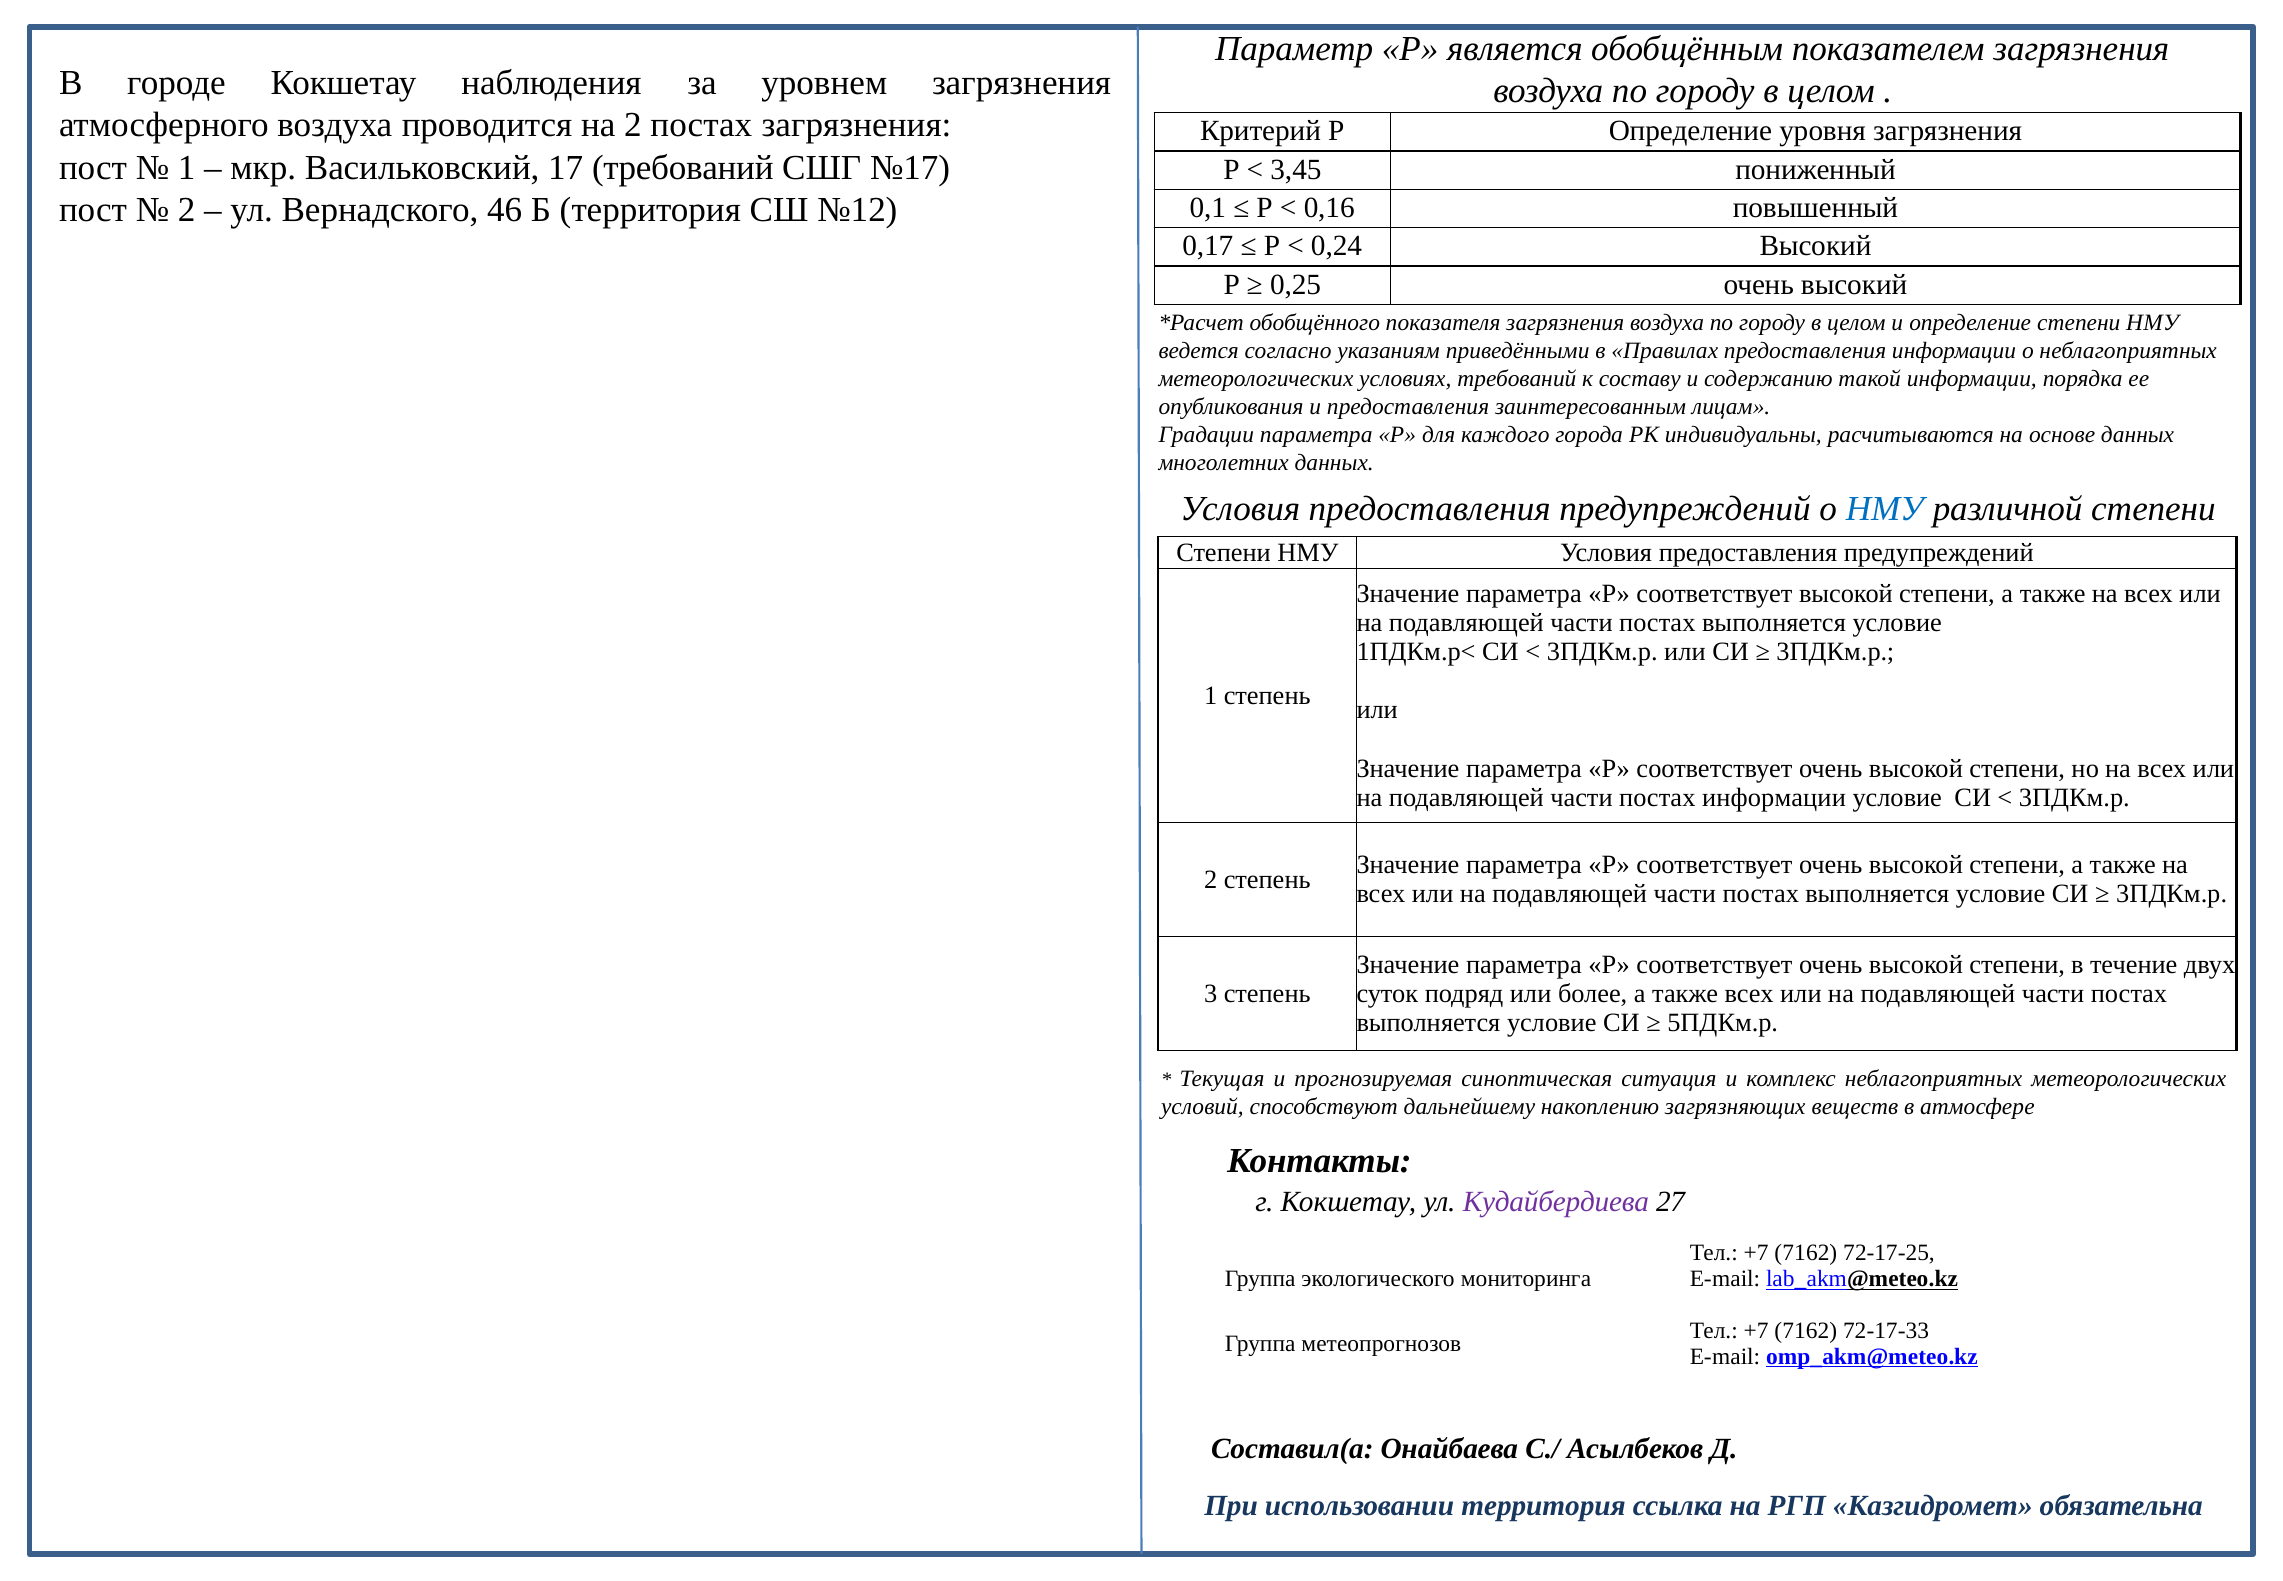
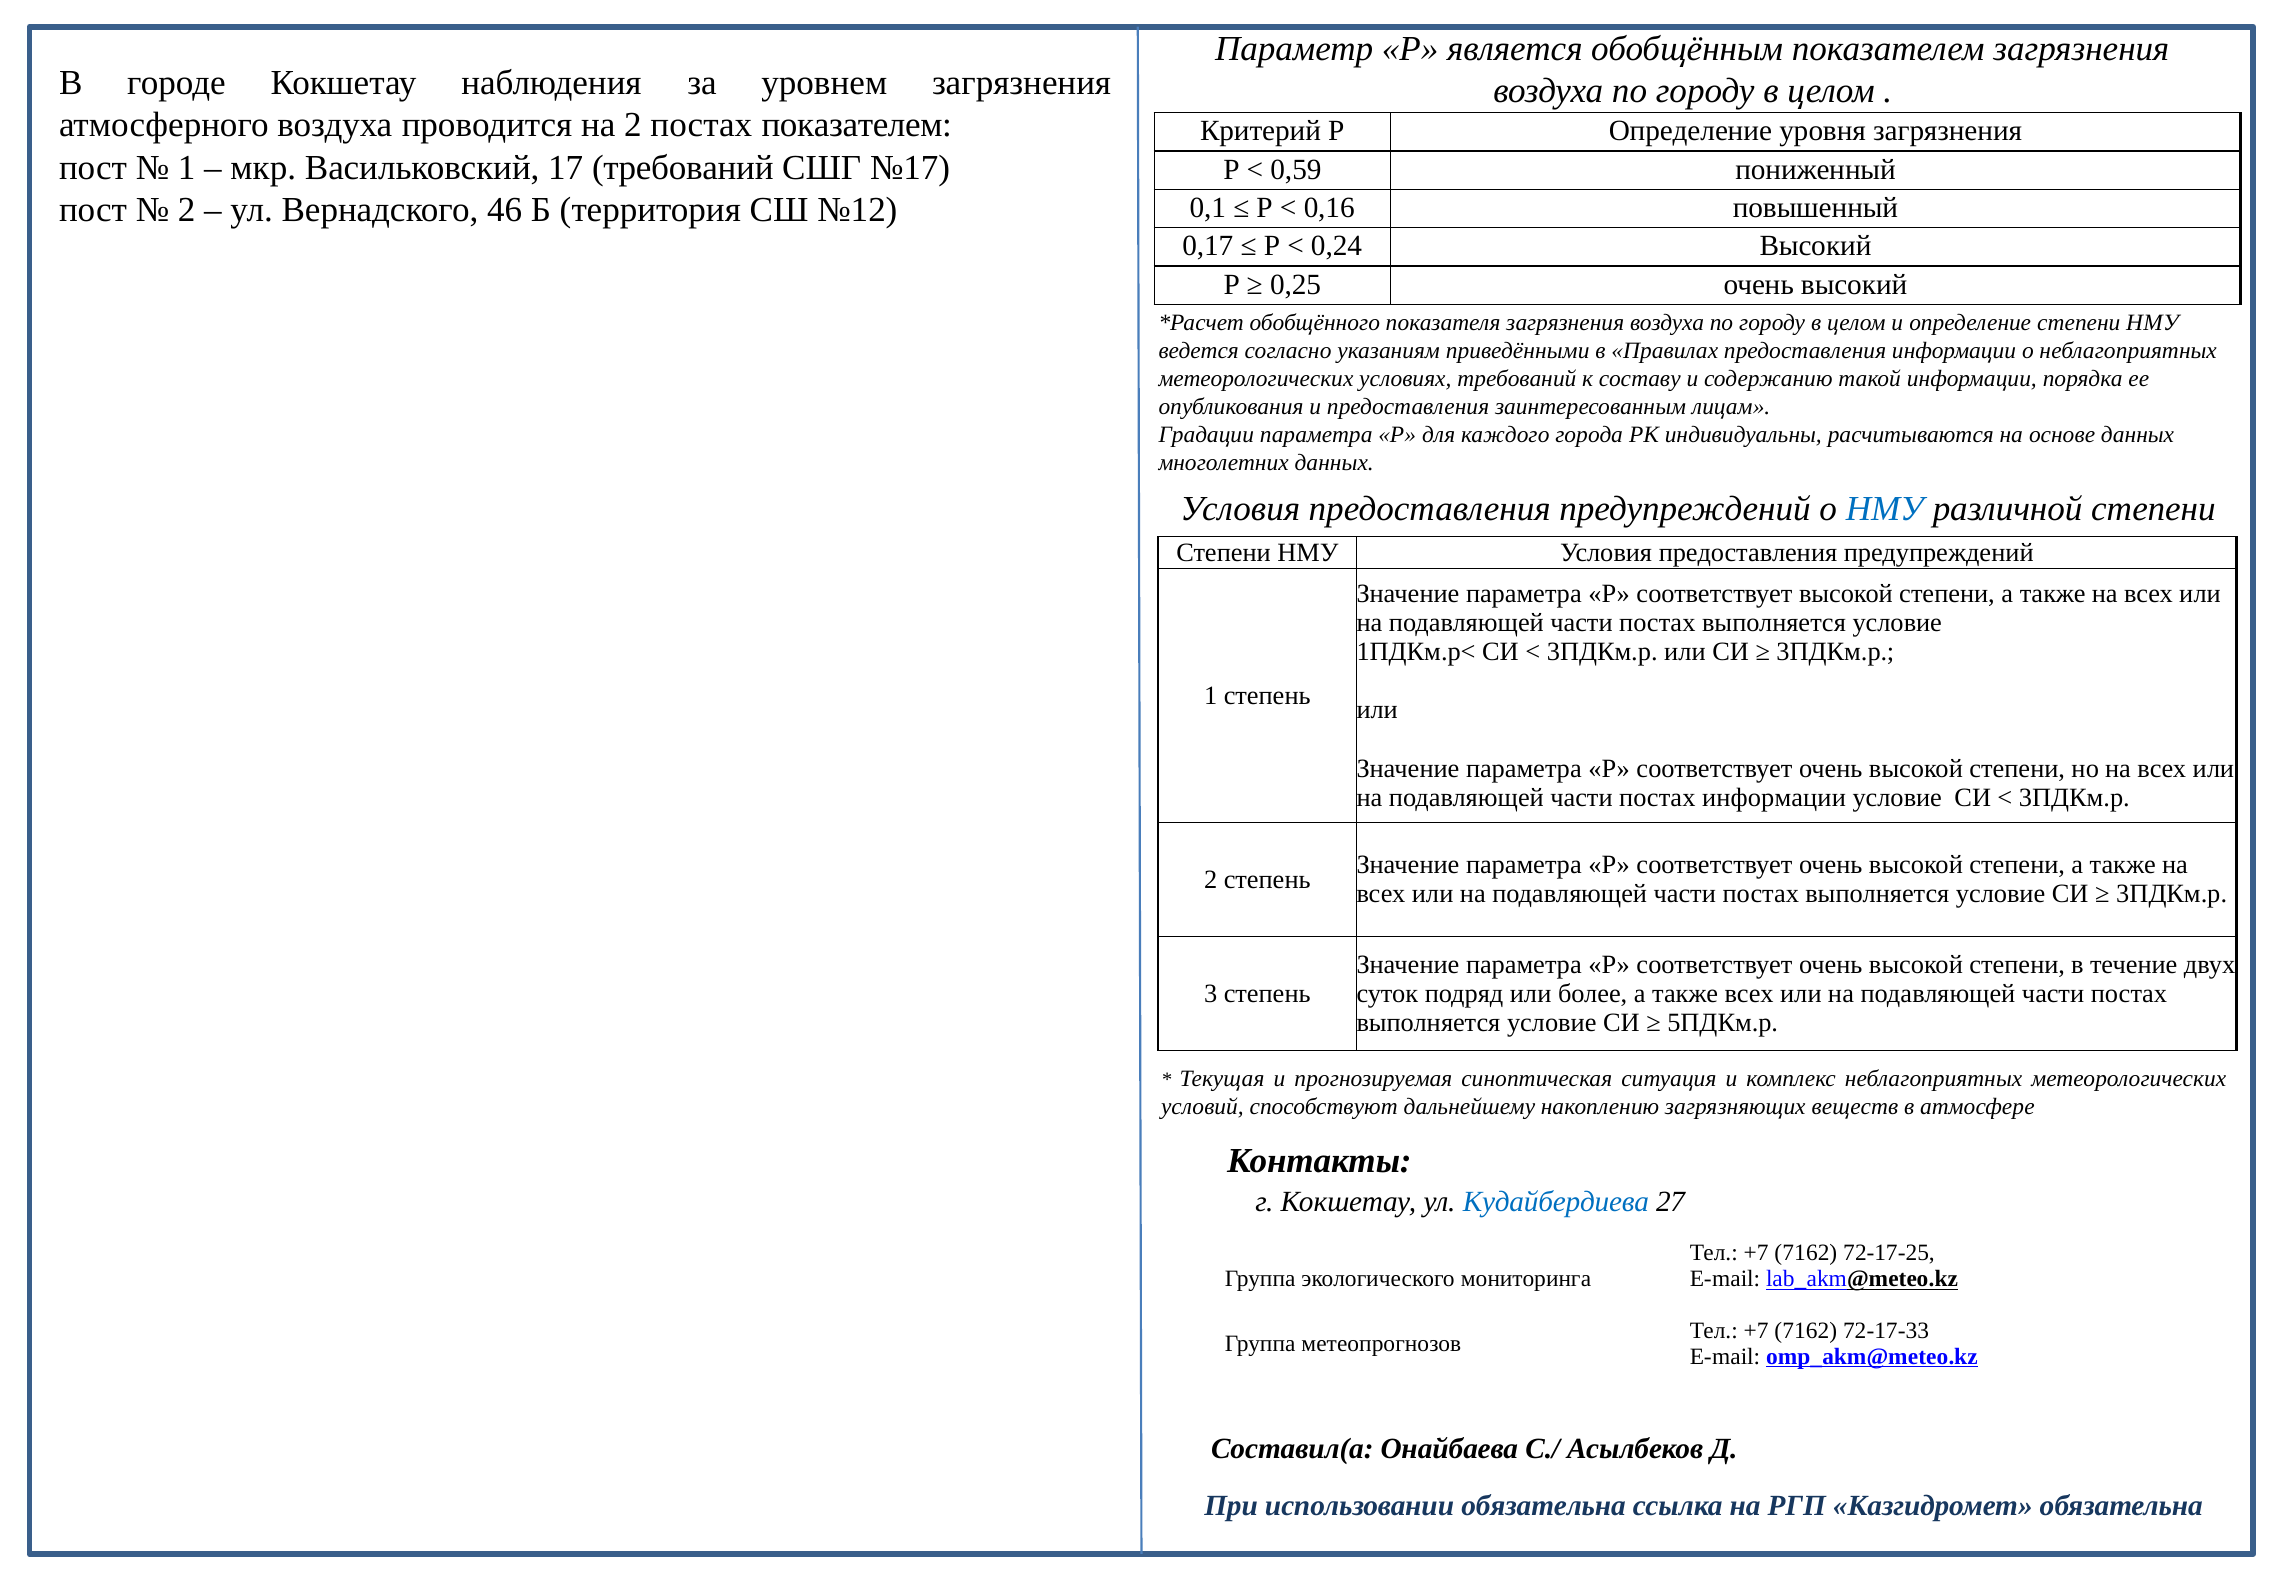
постах загрязнения: загрязнения -> показателем (857, 125)
3,45: 3,45 -> 0,59 (1296, 170)
Кудайбердиева colour: purple -> blue (1556, 1202)
использовании территория: территория -> обязательна (1544, 1505)
